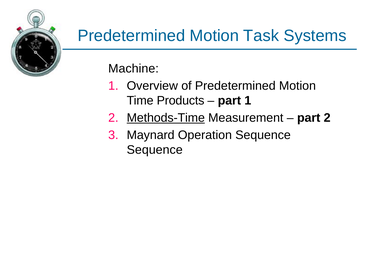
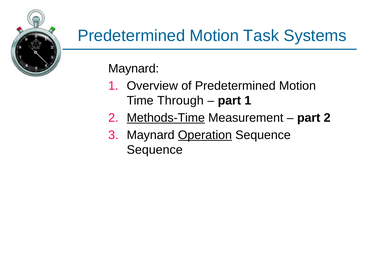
Machine: Machine -> Maynard (134, 69)
Products: Products -> Through (180, 100)
Operation underline: none -> present (205, 135)
